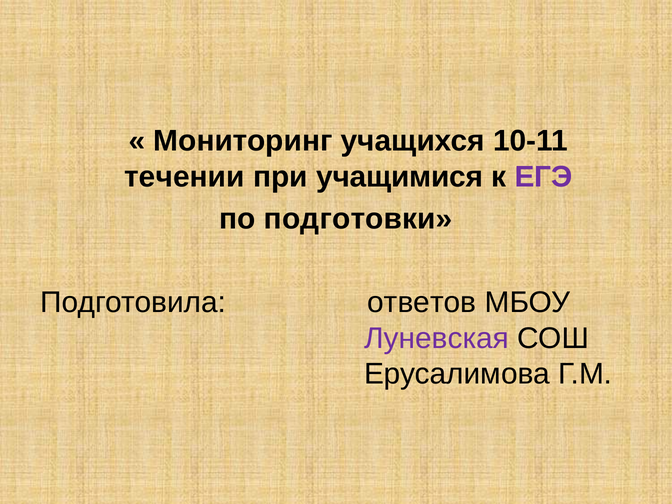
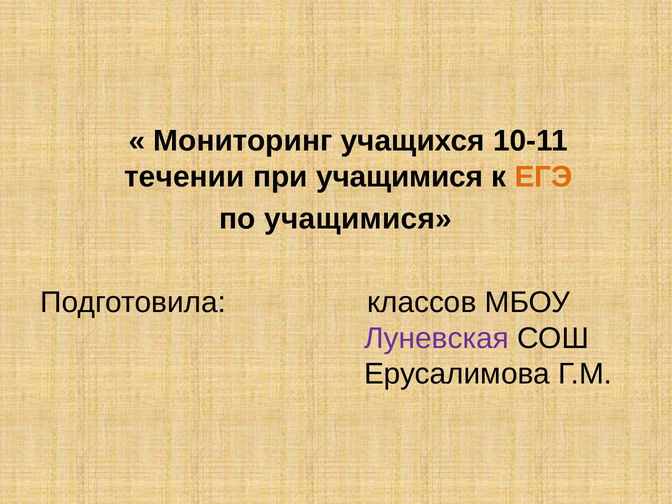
ЕГЭ colour: purple -> orange (544, 177)
по подготовки: подготовки -> учащимися (358, 219)
ответов: ответов -> классов (422, 302)
